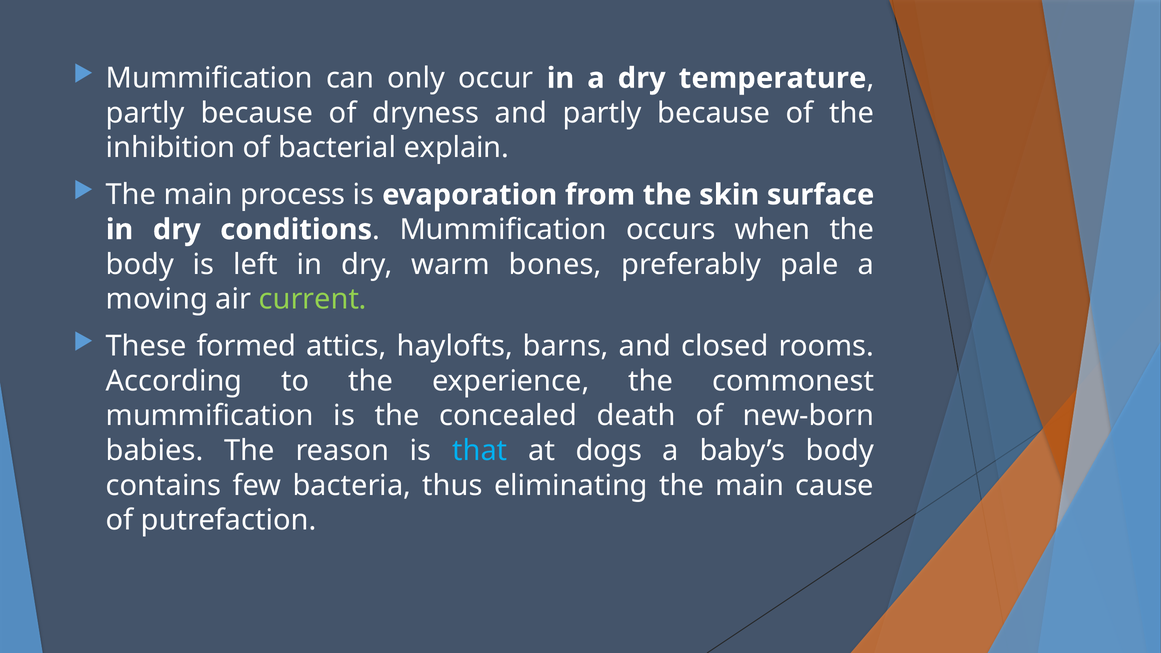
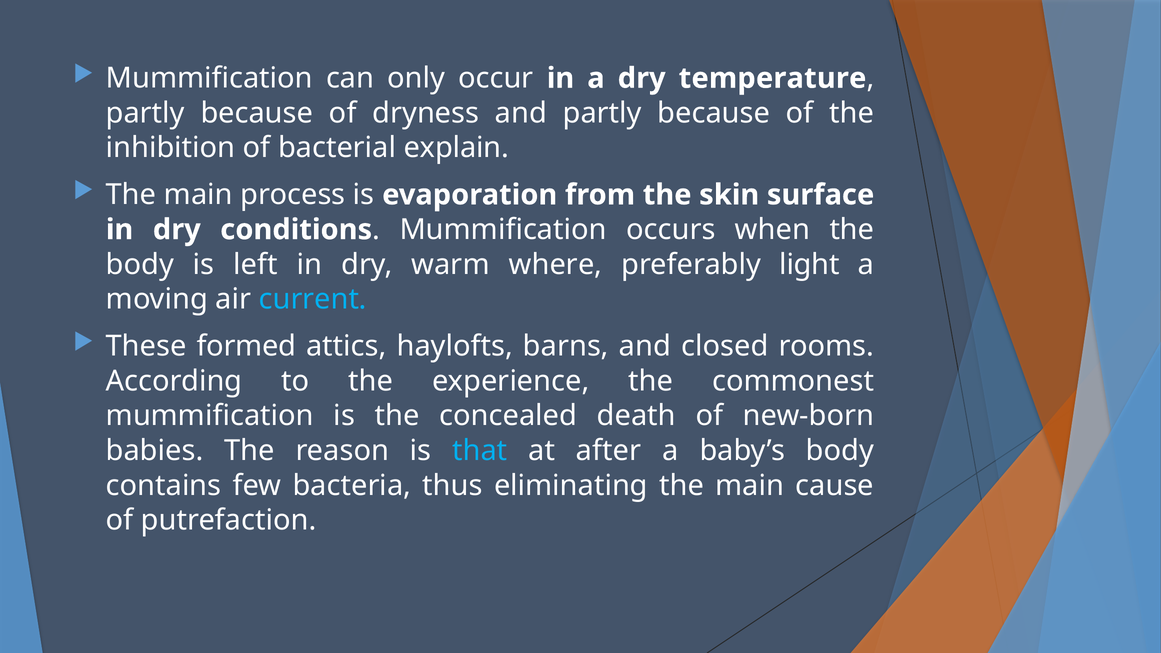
bones: bones -> where (555, 264)
pale: pale -> light (810, 264)
current colour: light green -> light blue (313, 299)
dogs: dogs -> after (609, 451)
